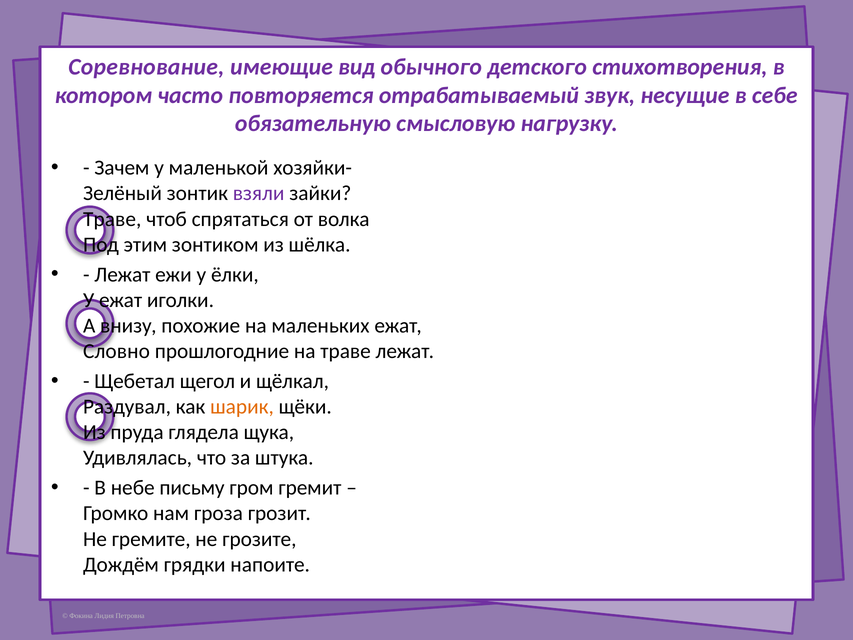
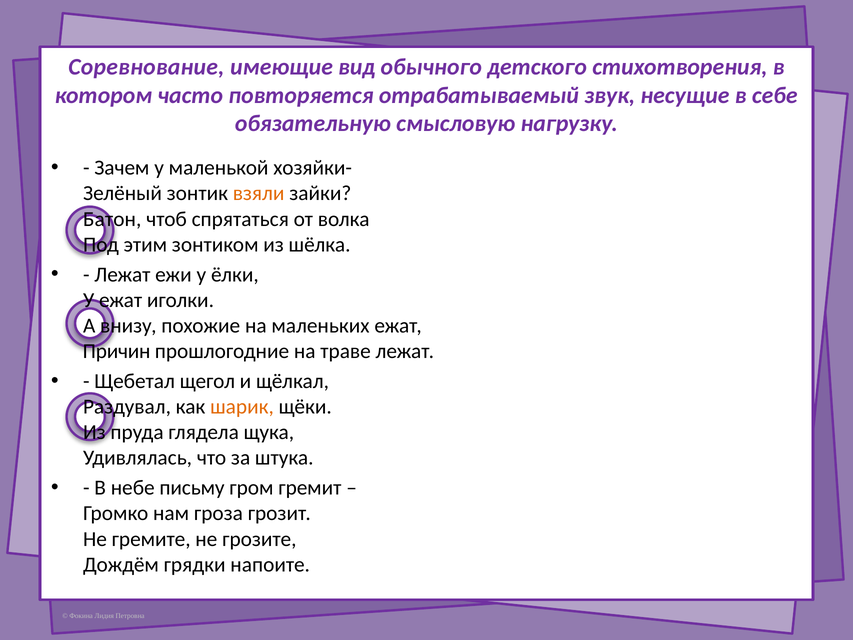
взяли colour: purple -> orange (259, 193)
Траве: Траве -> Батон (112, 219)
Словно: Словно -> Причин (117, 351)
